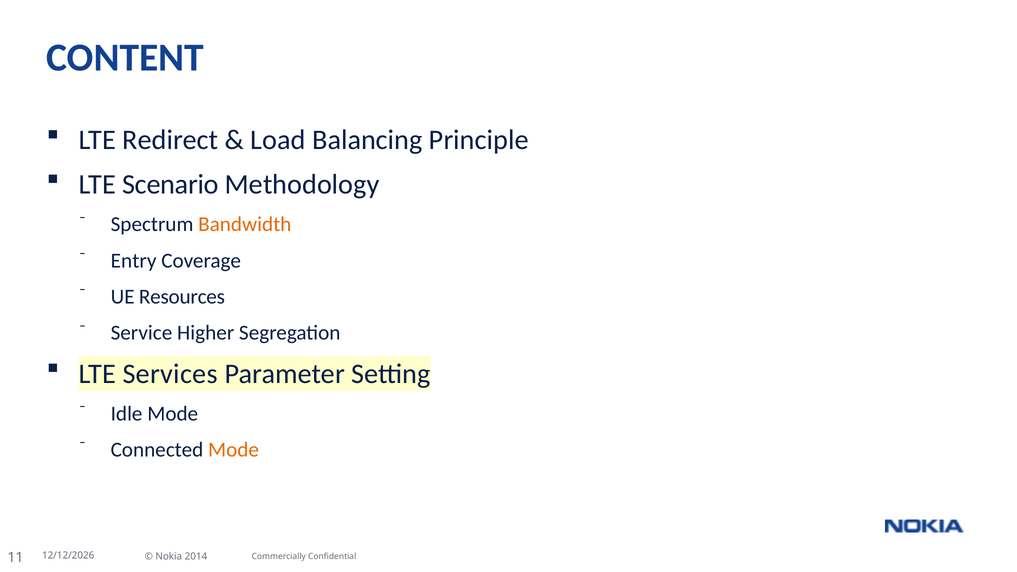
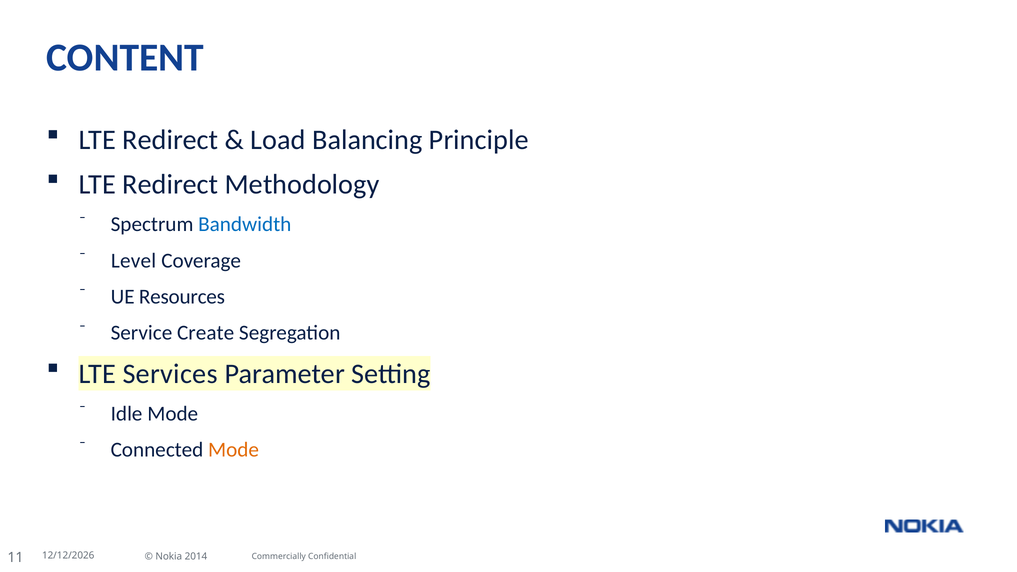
Scenario: Scenario -> Redirect (170, 185)
Bandwidth colour: orange -> blue (245, 225)
Entry: Entry -> Level (134, 261)
Higher: Higher -> Create (206, 333)
